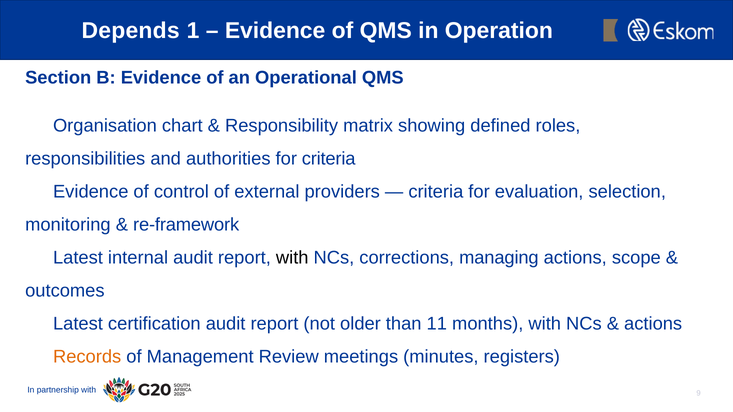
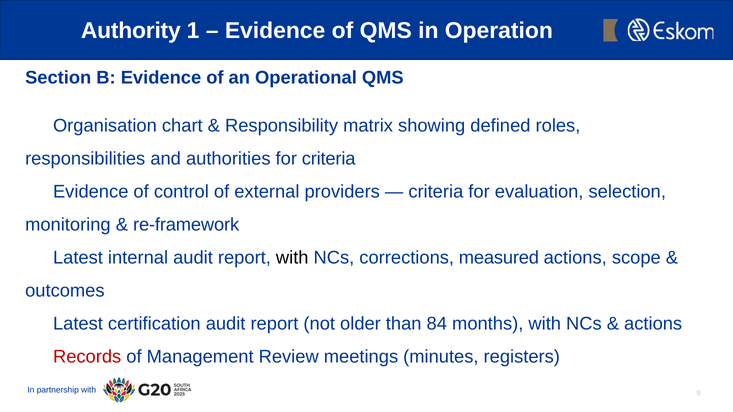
Depends: Depends -> Authority (131, 31)
managing: managing -> measured (499, 258)
11: 11 -> 84 (437, 324)
Records colour: orange -> red (87, 357)
